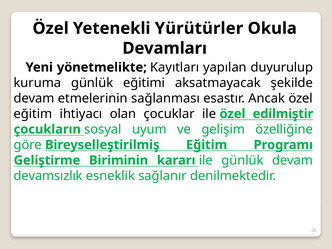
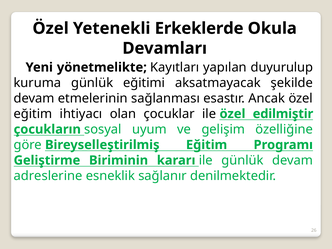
Yürütürler: Yürütürler -> Erkeklerde (199, 28)
devamsızlık: devamsızlık -> adreslerine (48, 176)
